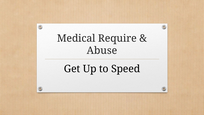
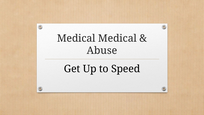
Medical Require: Require -> Medical (117, 38)
